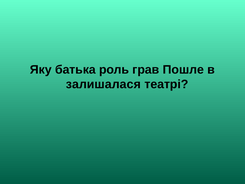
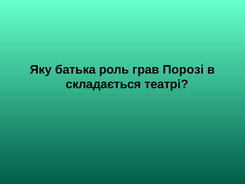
Пошле: Пошле -> Порозі (183, 69)
залишалася: залишалася -> складається (103, 84)
